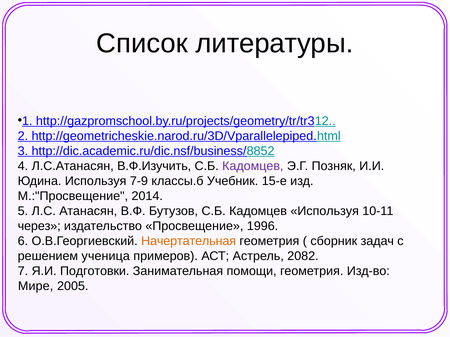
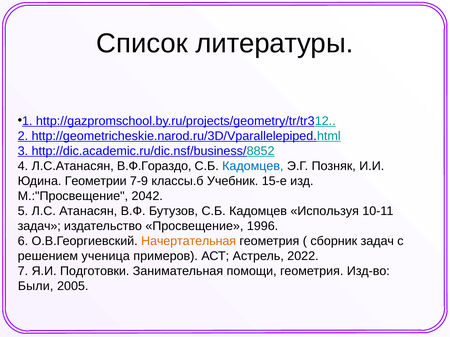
В.Ф.Изучить: В.Ф.Изучить -> В.Ф.Гораздо (154, 166)
Кадомцев colour: purple -> blue (253, 166)
Юдина Используя: Используя -> Геометрии (96, 181)
2014: 2014 -> 2042 (147, 196)
через: через -> задач (39, 226)
2082: 2082 -> 2022 (303, 256)
Мире: Мире -> Были (36, 286)
